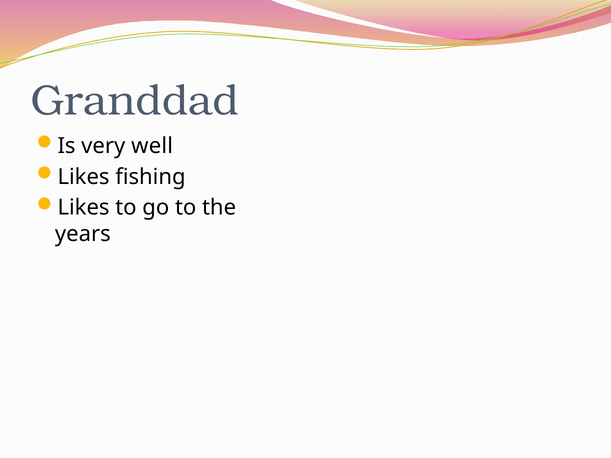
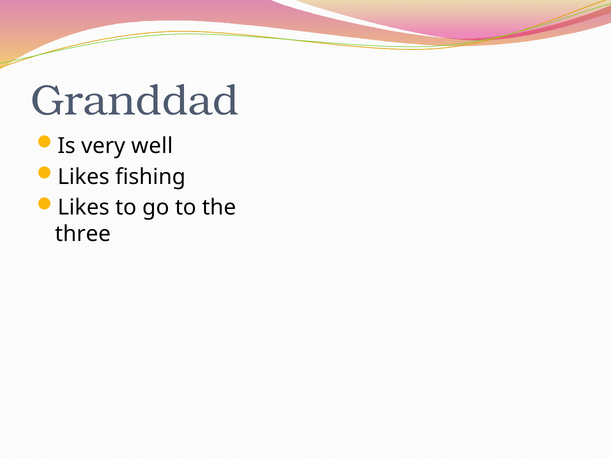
years: years -> three (83, 234)
